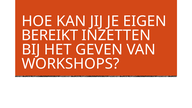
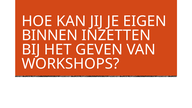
BEREIKT: BEREIKT -> BINNEN (50, 35)
